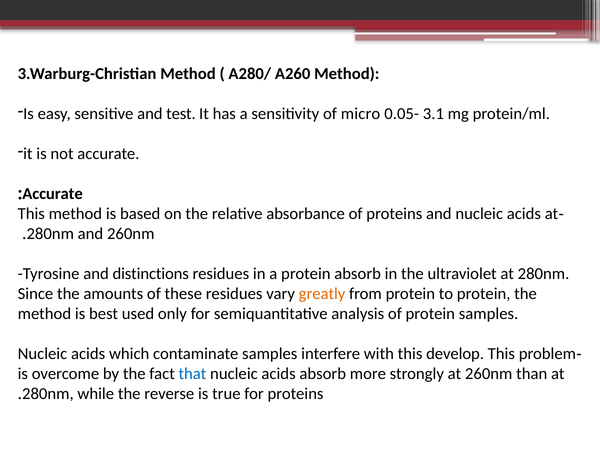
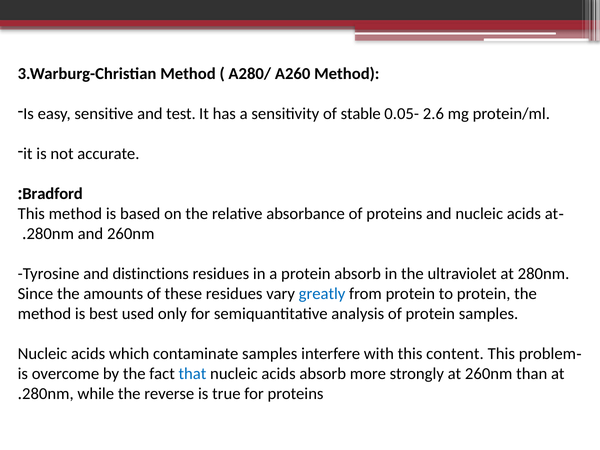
micro: micro -> stable (361, 114)
3.1: 3.1 -> 2.6 (433, 114)
Accurate: Accurate -> Bradford (53, 194)
greatly colour: orange -> blue (322, 294)
develop: develop -> content (455, 354)
